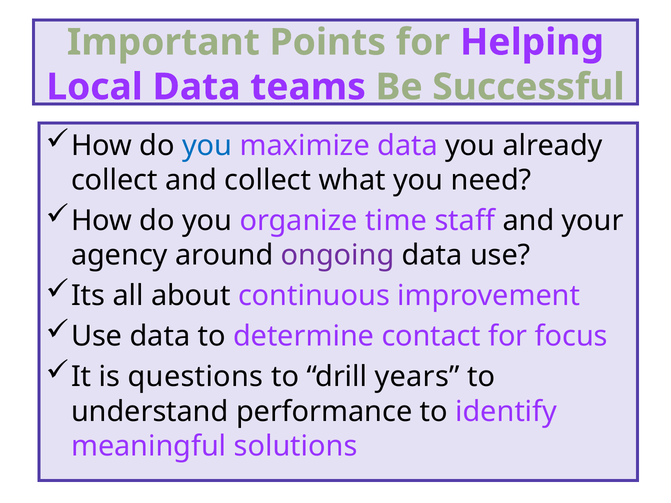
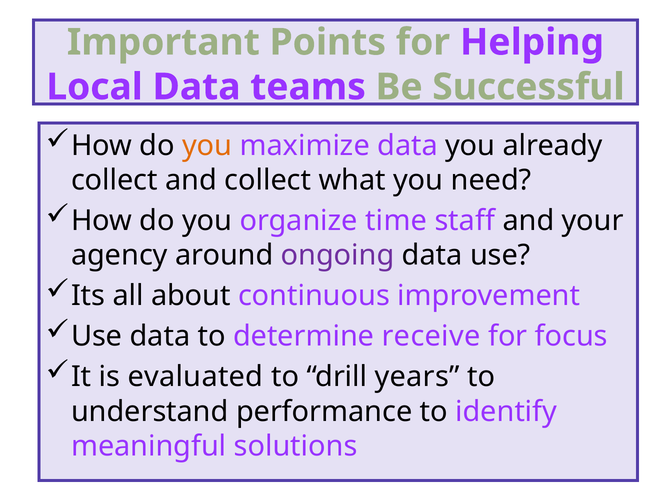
you colour: blue -> orange (207, 146)
contact: contact -> receive (431, 337)
questions: questions -> evaluated (195, 377)
